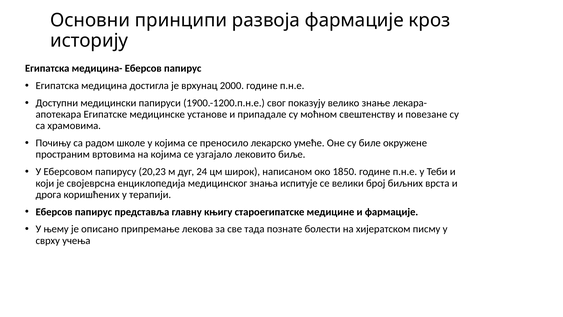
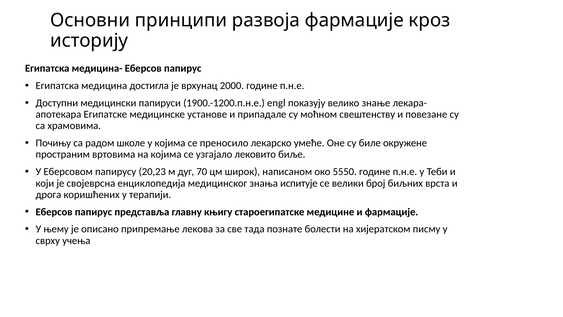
свог: свог -> engl (276, 103)
24: 24 -> 70 (202, 172)
1850: 1850 -> 5550 (345, 172)
